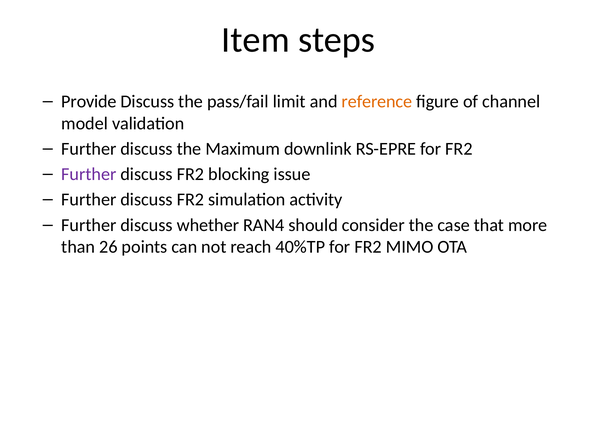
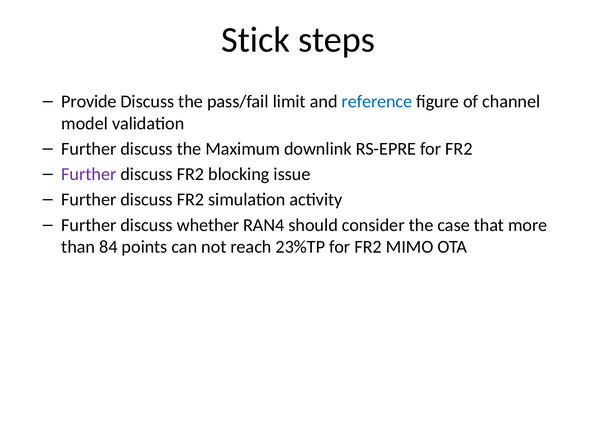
Item: Item -> Stick (256, 40)
reference colour: orange -> blue (377, 102)
26: 26 -> 84 (108, 247)
40%TP: 40%TP -> 23%TP (300, 247)
